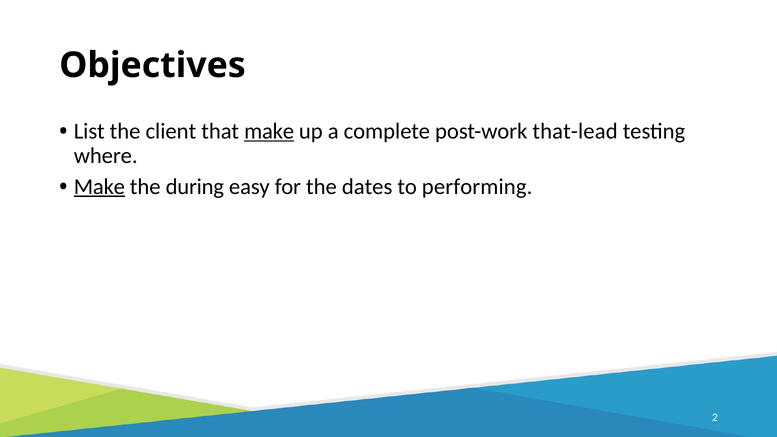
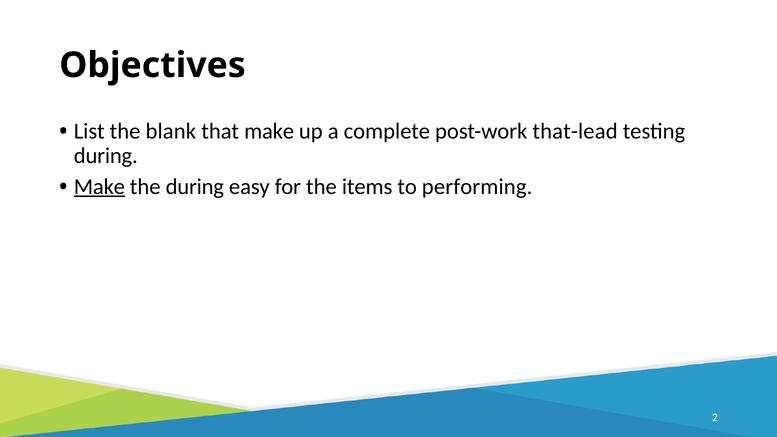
client: client -> blank (171, 131)
make underline: present -> none (269, 131)
where: where -> during (106, 156)
dates: dates -> items (367, 187)
